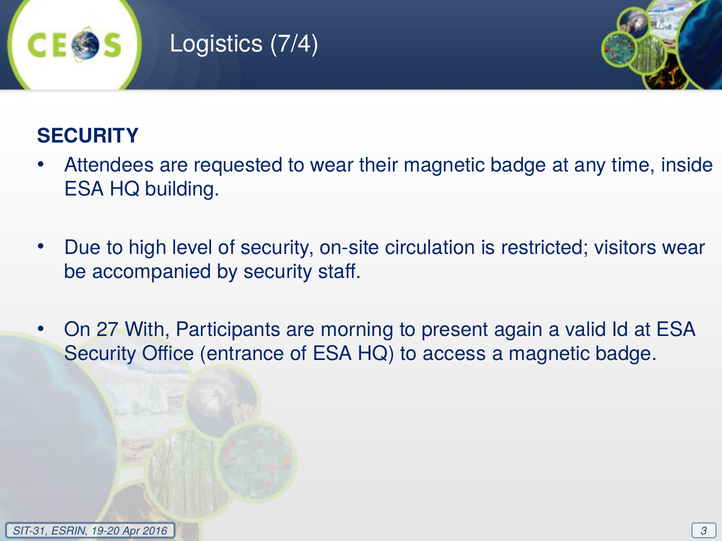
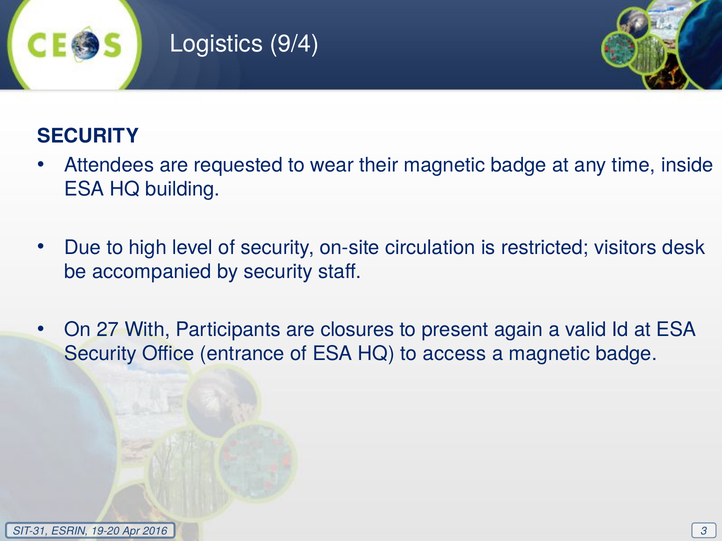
7/4: 7/4 -> 9/4 (294, 44)
visitors wear: wear -> desk (684, 248)
morning: morning -> closures (357, 330)
